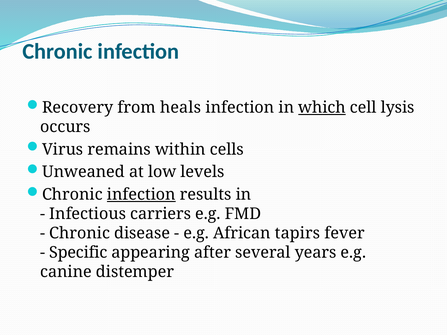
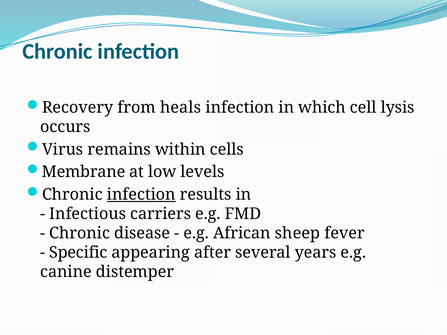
which underline: present -> none (322, 108)
Unweaned: Unweaned -> Membrane (84, 172)
tapirs: tapirs -> sheep (298, 233)
